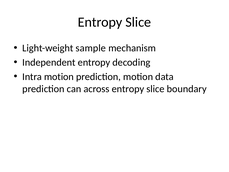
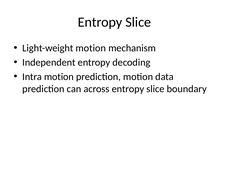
Light-weight sample: sample -> motion (91, 48)
